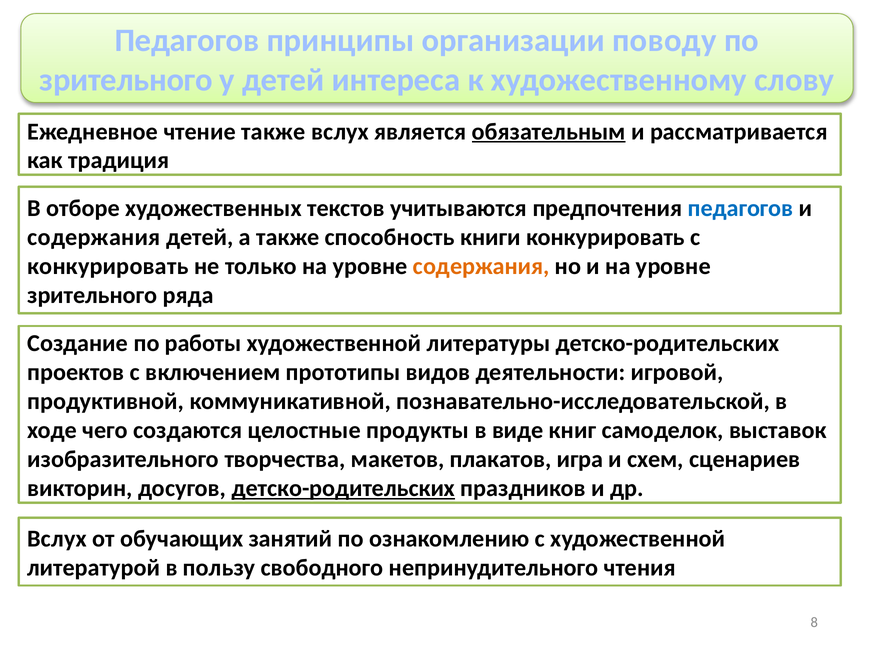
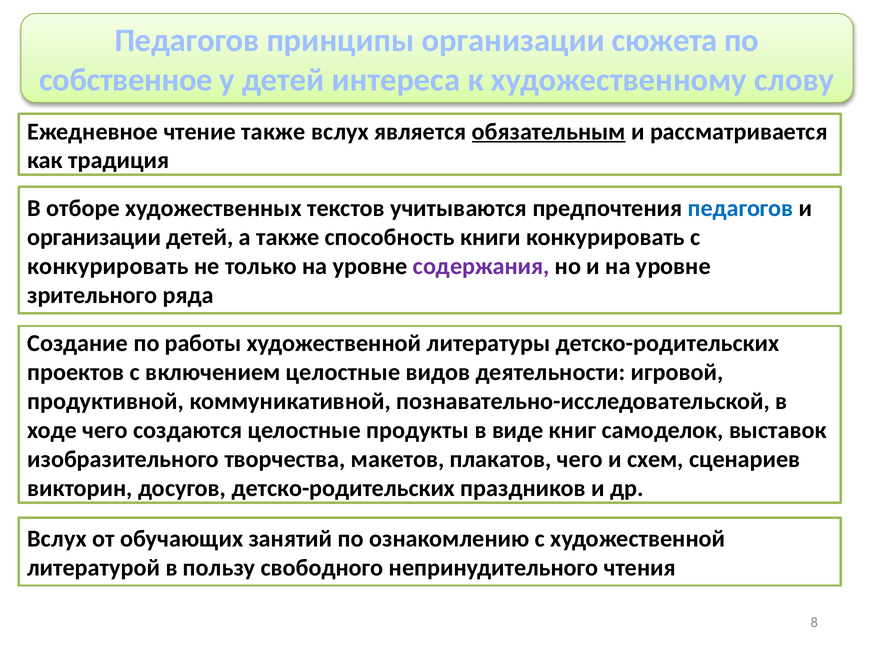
поводу: поводу -> сюжета (665, 41)
зрительного: зрительного -> собственное (126, 80)
содержания: содержания -> организации (94, 237)
содержания colour: orange -> purple (481, 266)
включением прототипы: прототипы -> целостные (343, 373)
плакатов игра: игра -> чего (580, 460)
детско-родительских underline: present -> none (343, 489)
